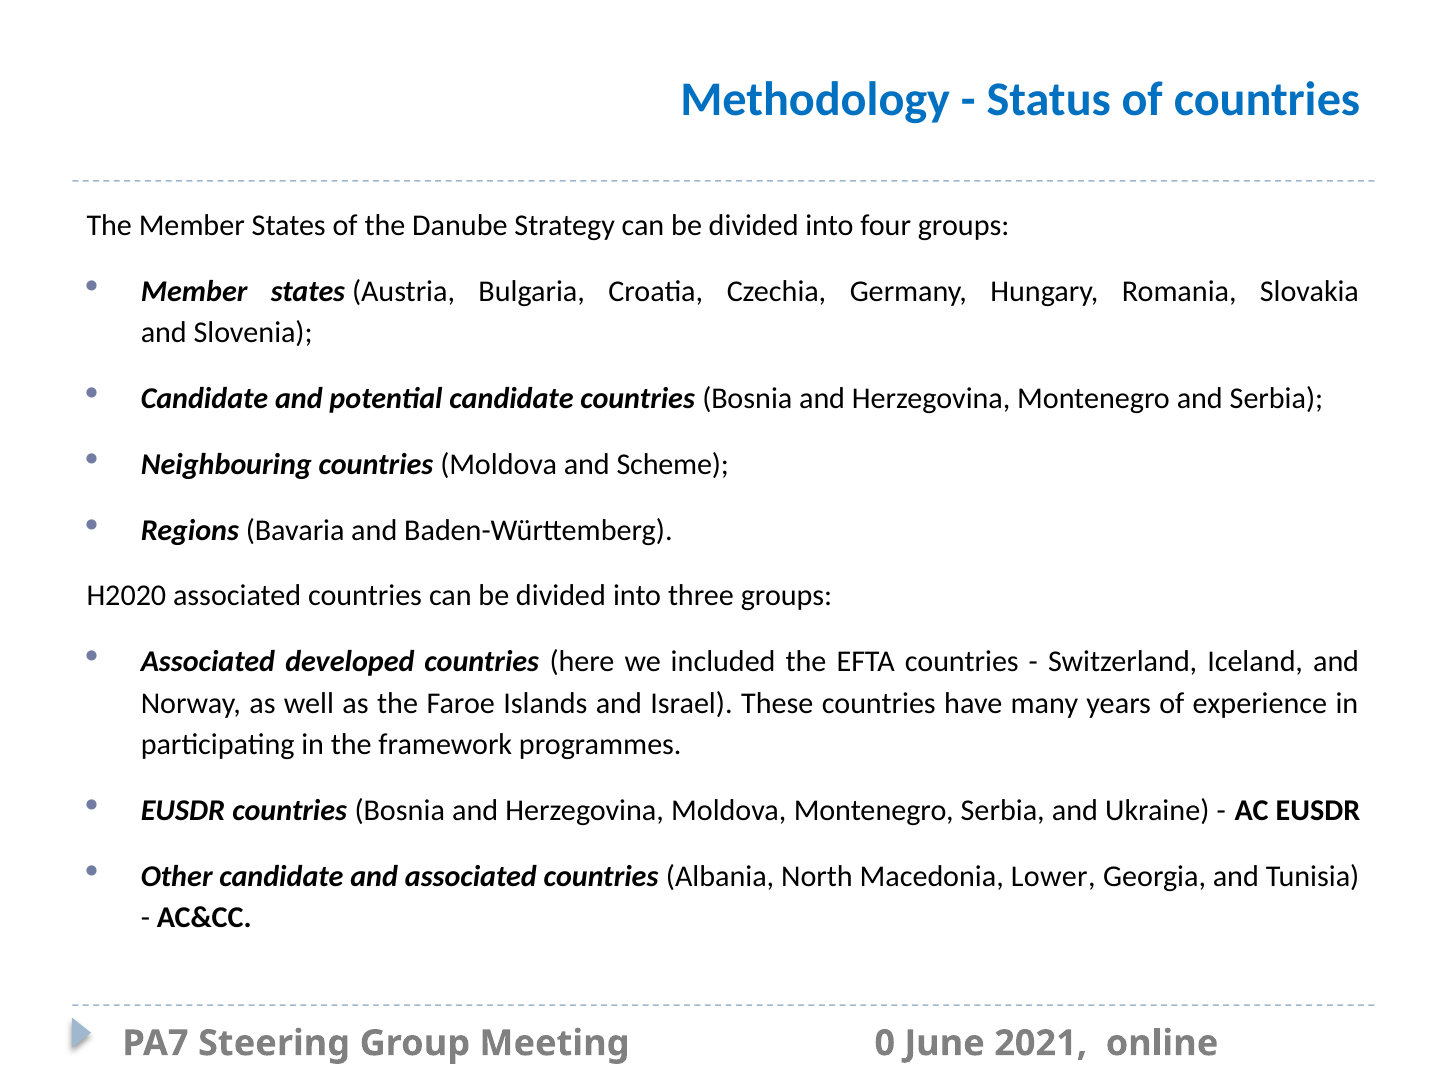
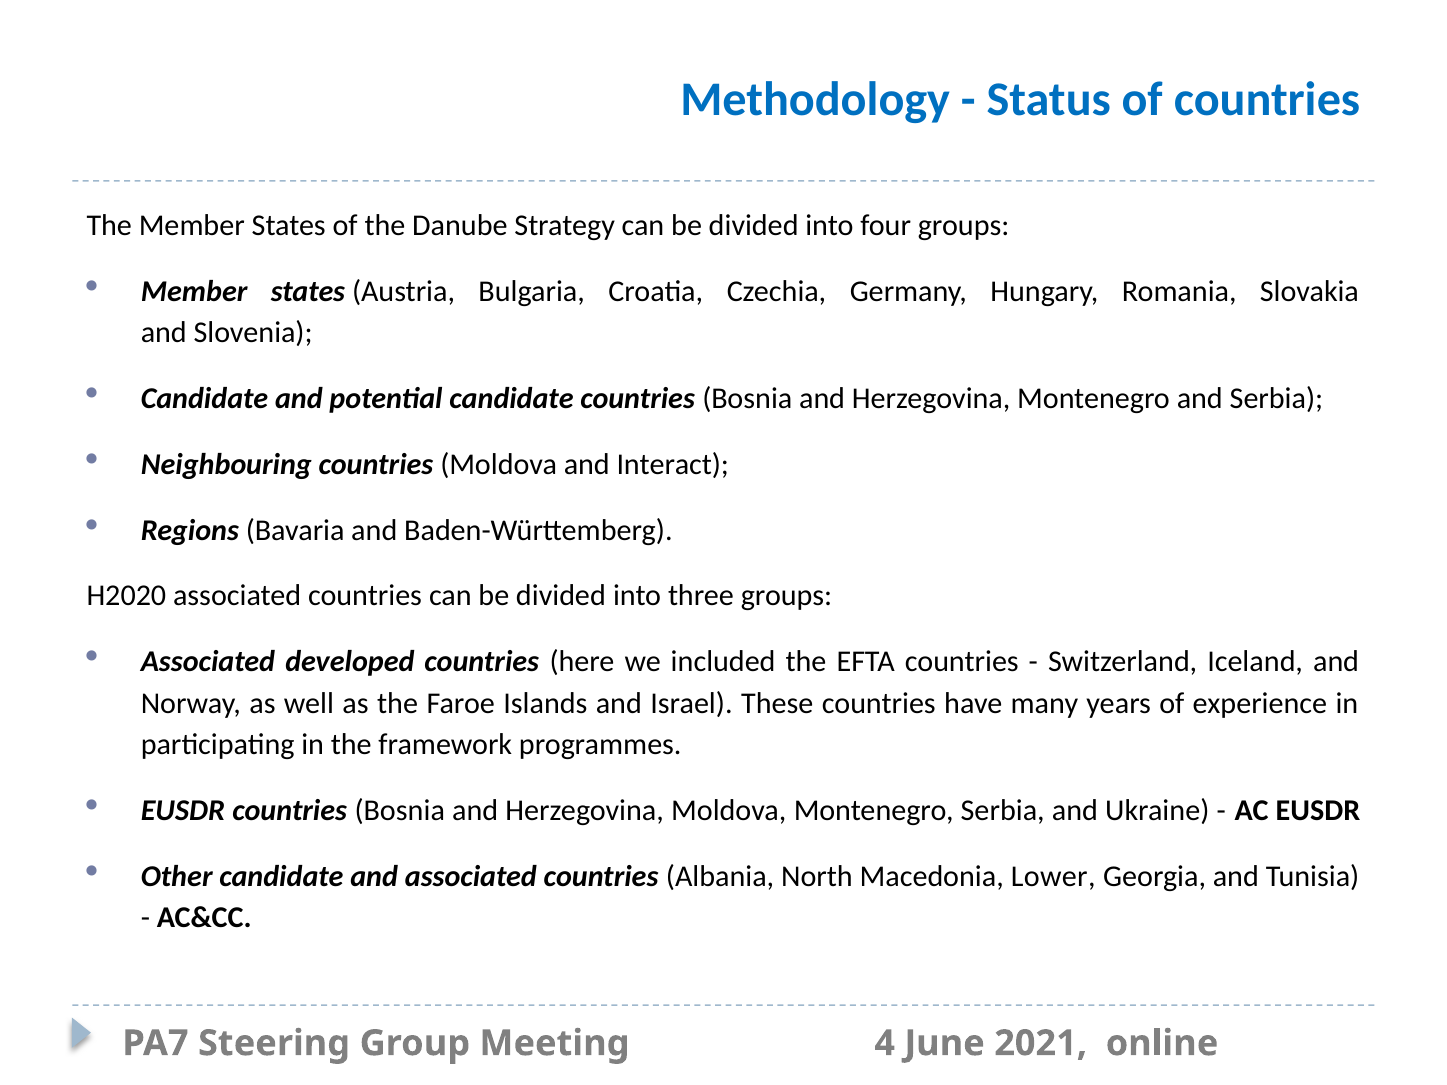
Scheme: Scheme -> Interact (673, 464)
0: 0 -> 4 (885, 1044)
